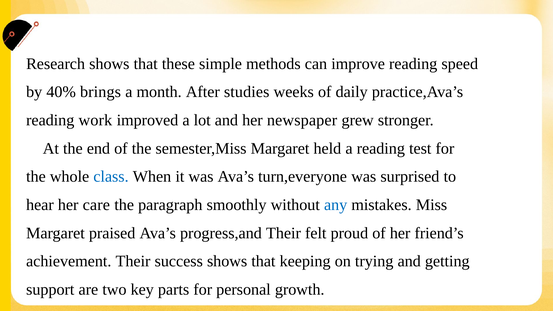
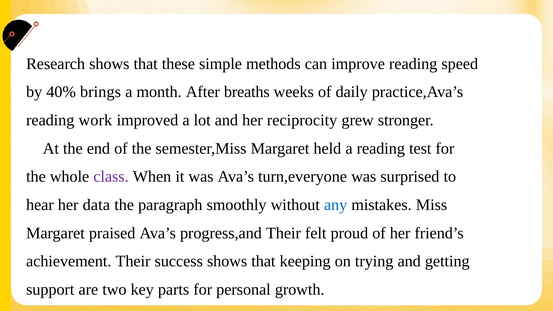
studies: studies -> breaths (247, 92)
newspaper: newspaper -> reciprocity (302, 120)
class colour: blue -> purple (111, 177)
care: care -> data (96, 205)
